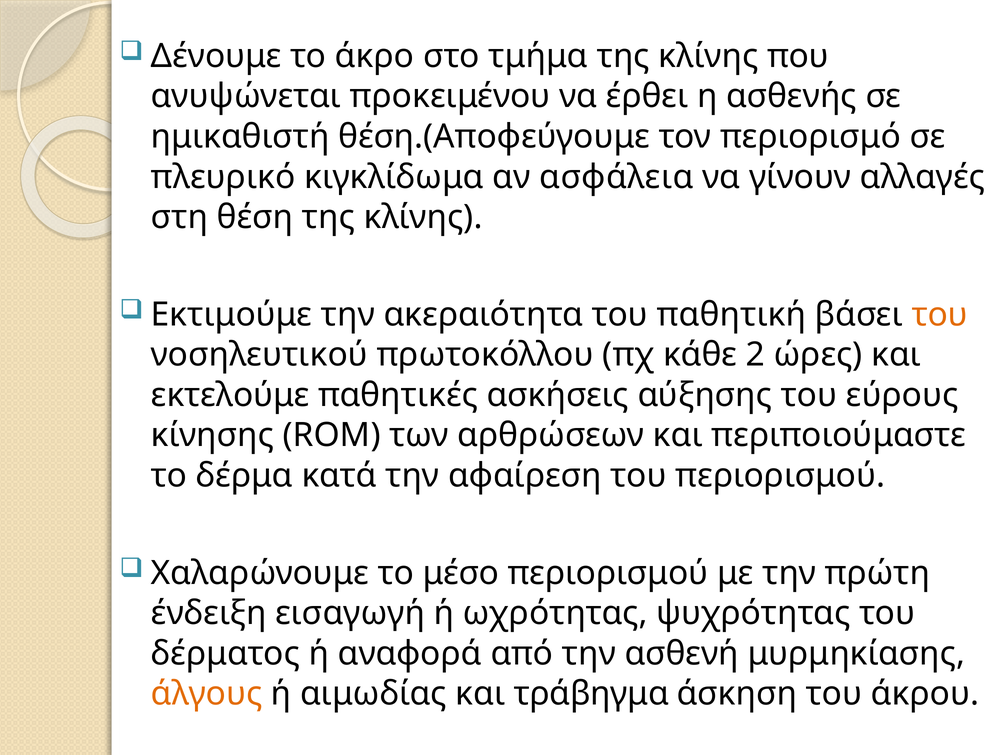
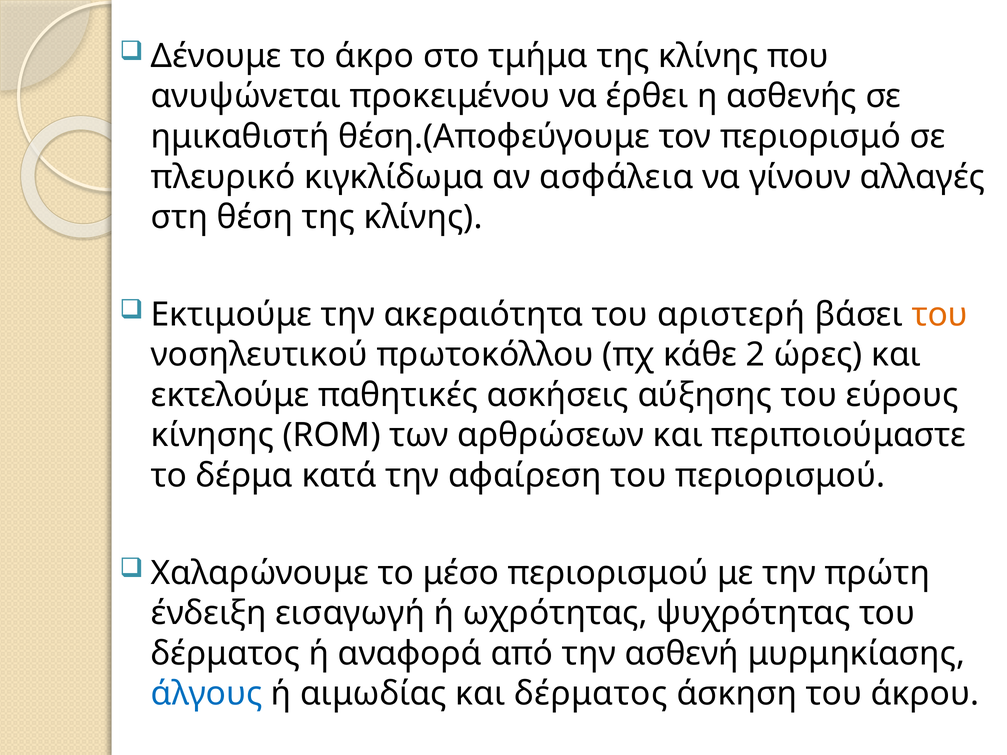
παθητική: παθητική -> αριστερή (731, 315)
άλγους colour: orange -> blue (207, 694)
και τράβηγμα: τράβηγμα -> δέρματος (591, 694)
